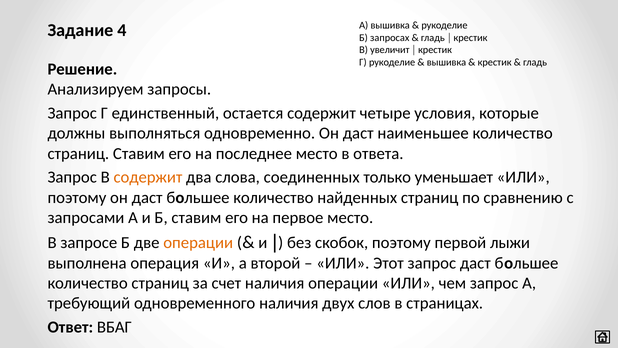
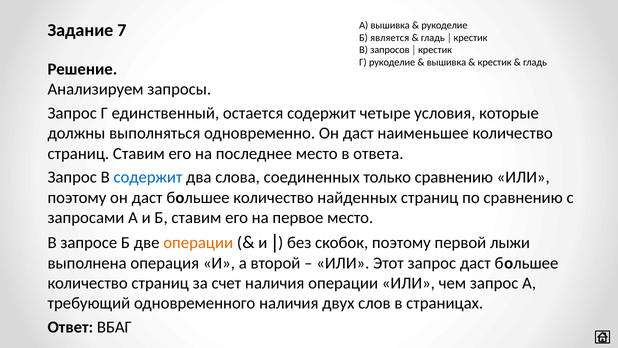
4: 4 -> 7 (122, 30)
запросах: запросах -> является (390, 38)
увеличит: увеличит -> запросов (390, 50)
содержит colour: orange -> blue (148, 177)
только уменьшает: уменьшает -> сравнению (454, 177)
